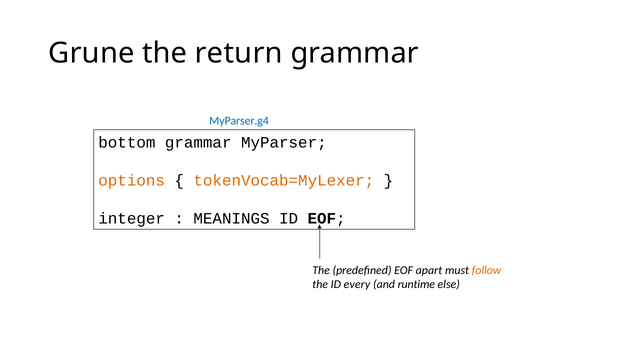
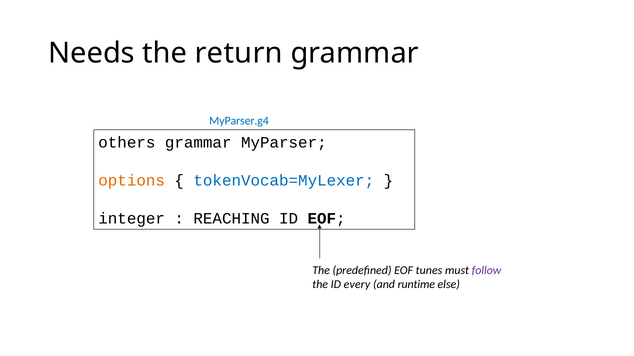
Grune: Grune -> Needs (92, 53)
bottom: bottom -> others (127, 143)
tokenVocab=MyLexer colour: orange -> blue (284, 181)
MEANINGS: MEANINGS -> REACHING (232, 219)
apart: apart -> tunes (429, 271)
follow colour: orange -> purple (487, 271)
